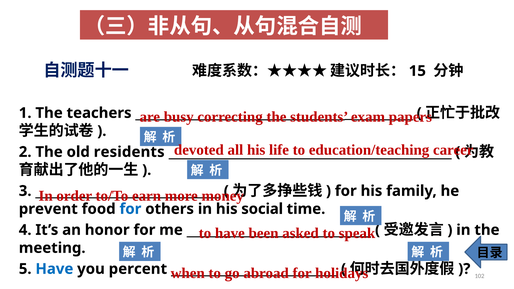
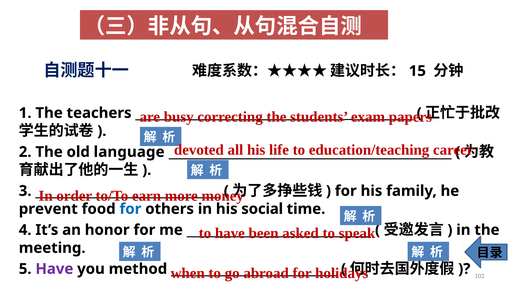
residents: residents -> language (129, 152)
Have colour: blue -> purple (54, 269)
percent: percent -> method (138, 269)
